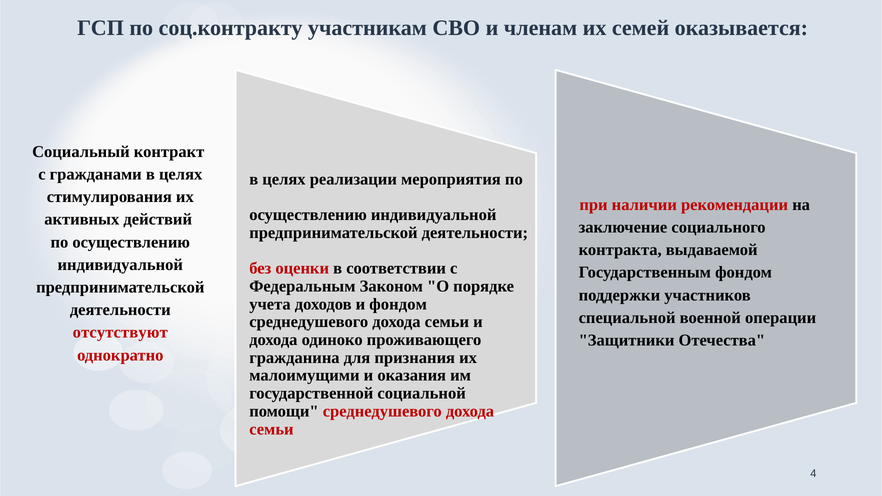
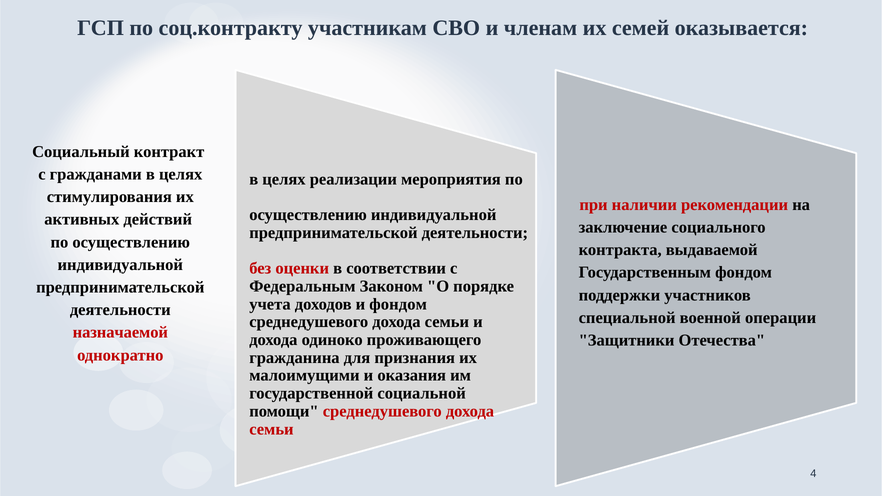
отсутствуют: отсутствуют -> назначаемой (120, 333)
